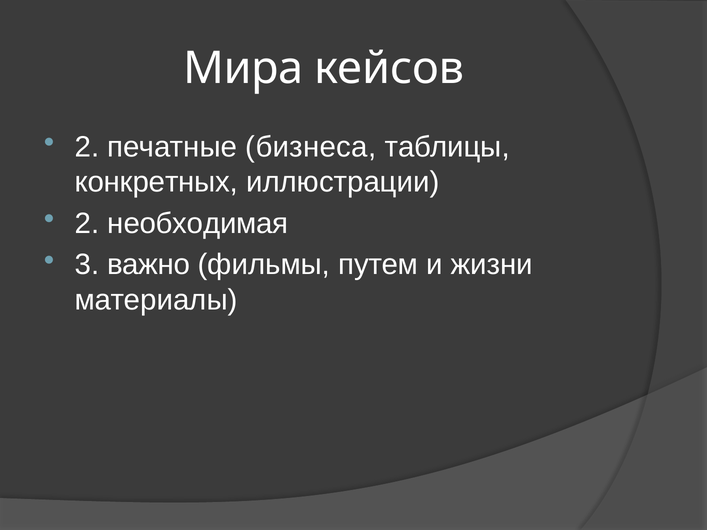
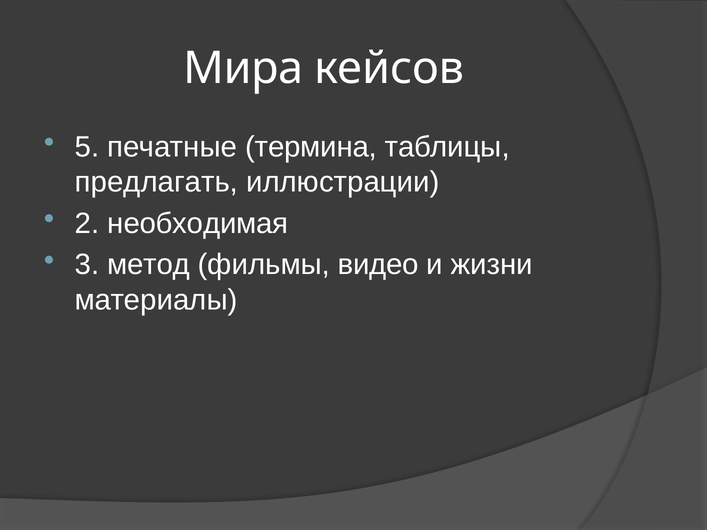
2: 2 -> 5 (87, 147)
бизнеса: бизнеса -> термина (311, 147)
конкретных: конкретных -> предлагать (156, 182)
важно: важно -> метод (149, 265)
путем: путем -> видео (378, 265)
